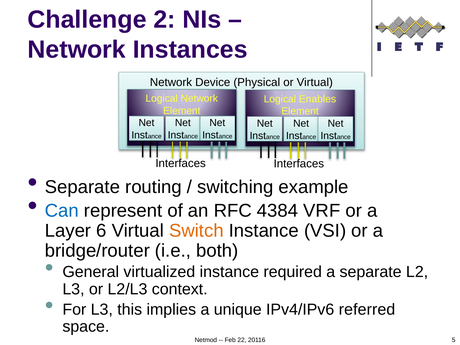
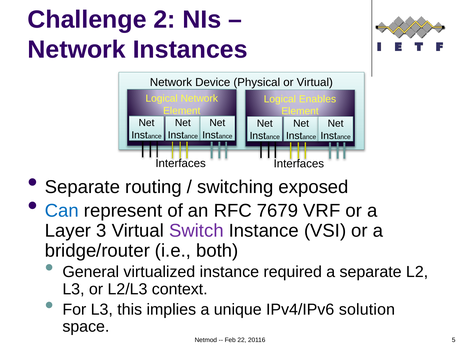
example: example -> exposed (314, 187)
4384: 4384 -> 7679 (278, 211)
6: 6 -> 3 (101, 231)
Switch colour: orange -> purple (196, 231)
referred: referred -> solution (367, 309)
